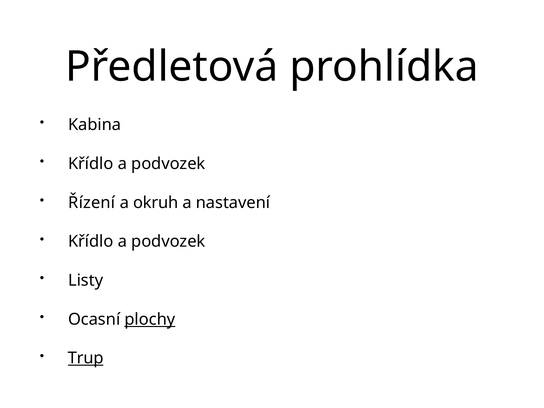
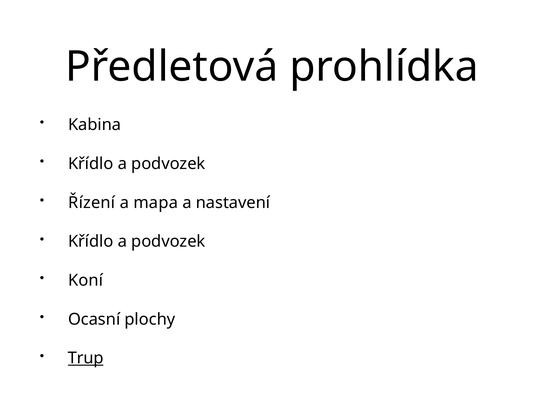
okruh: okruh -> mapa (156, 203)
Listy: Listy -> Koní (86, 280)
plochy underline: present -> none (150, 319)
